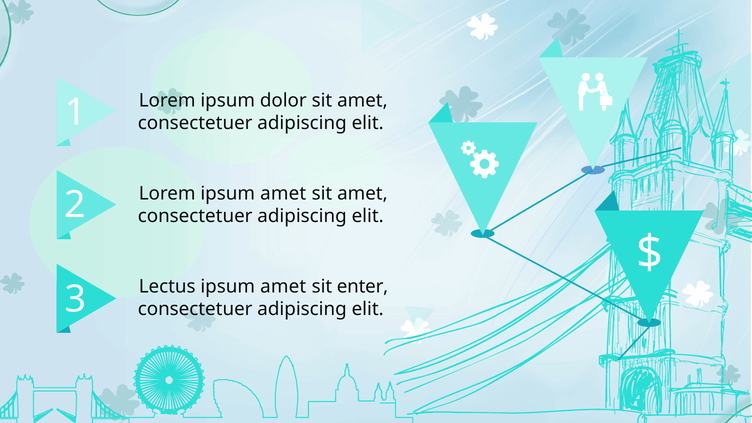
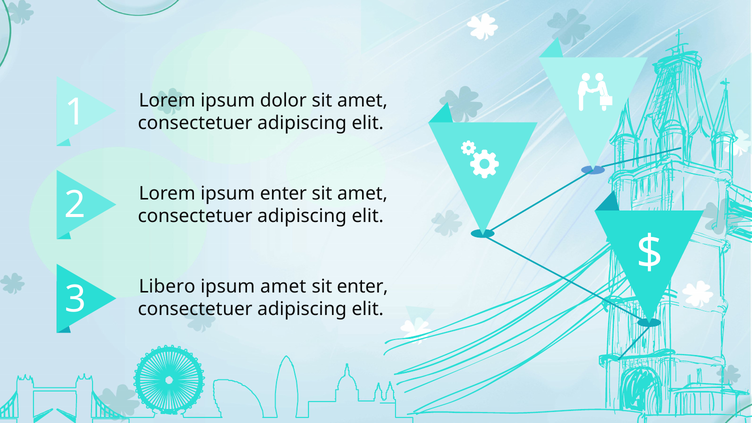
Lorem ipsum amet: amet -> enter (283, 194)
Lectus: Lectus -> Libero (167, 287)
